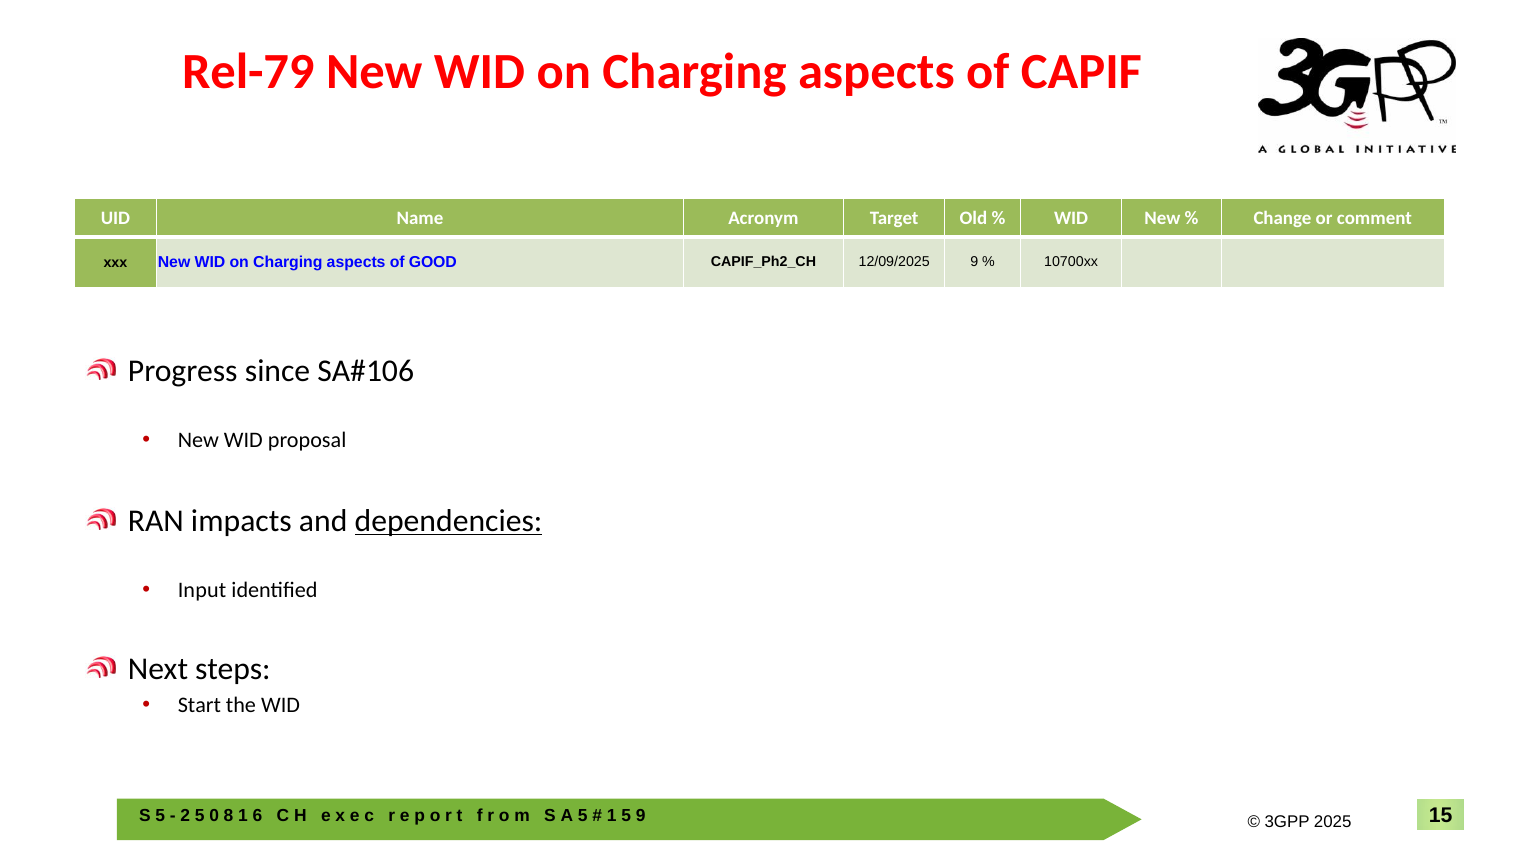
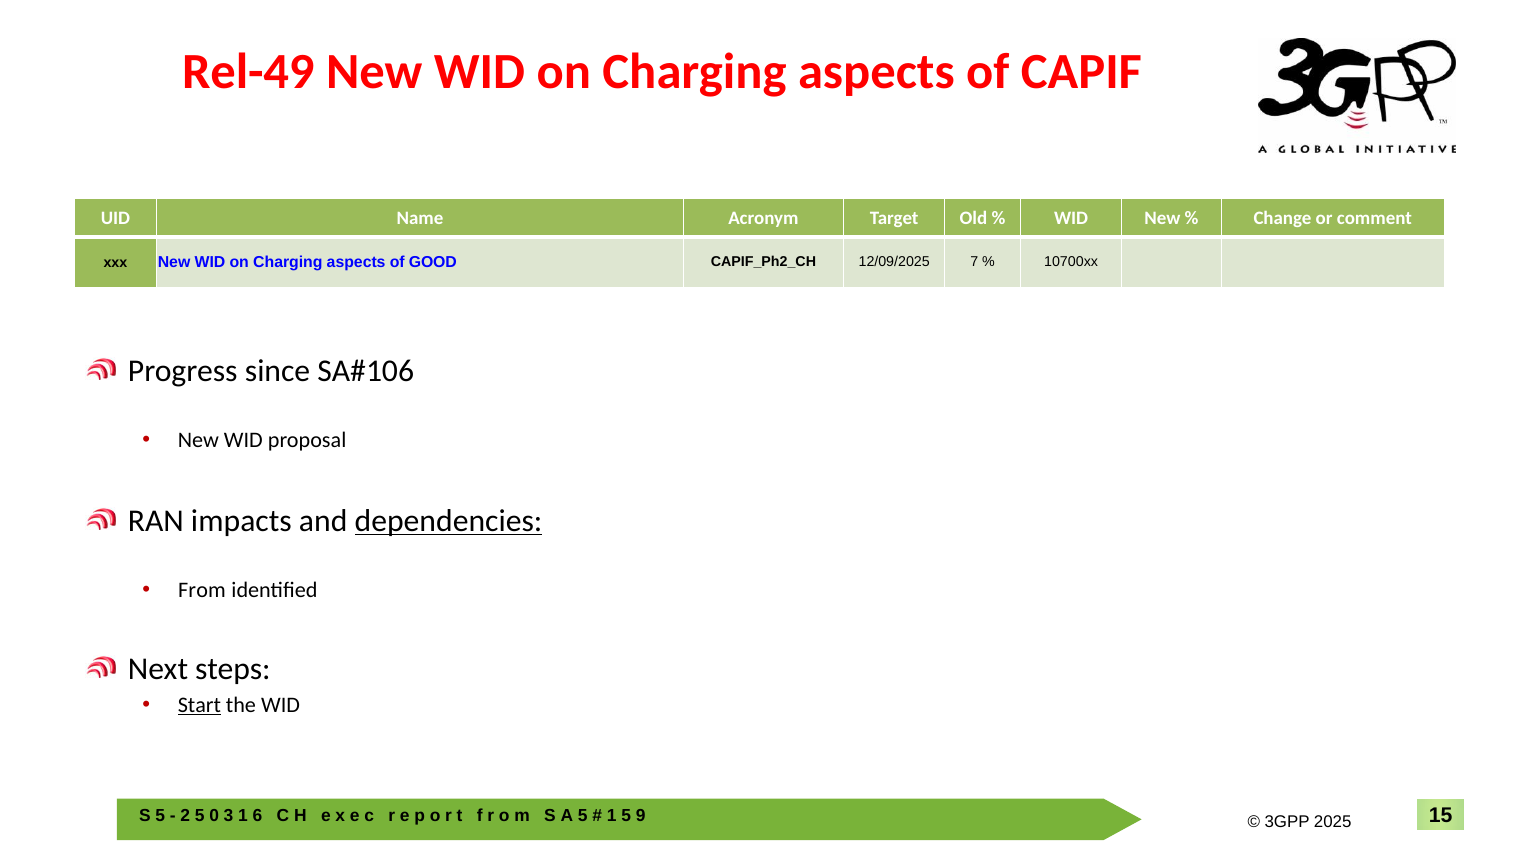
Rel-79: Rel-79 -> Rel-49 (248, 72)
12/09/2025 9: 9 -> 7 (974, 262)
Input: Input -> From (202, 591)
Start underline: none -> present (199, 705)
8: 8 -> 3 (229, 816)
